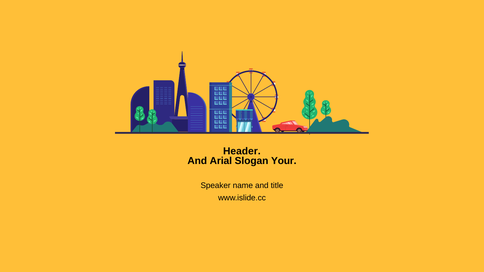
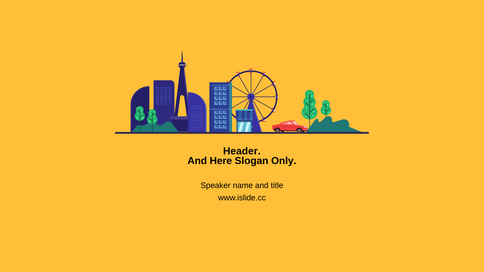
Arial: Arial -> Here (221, 161)
Your: Your -> Only (284, 161)
